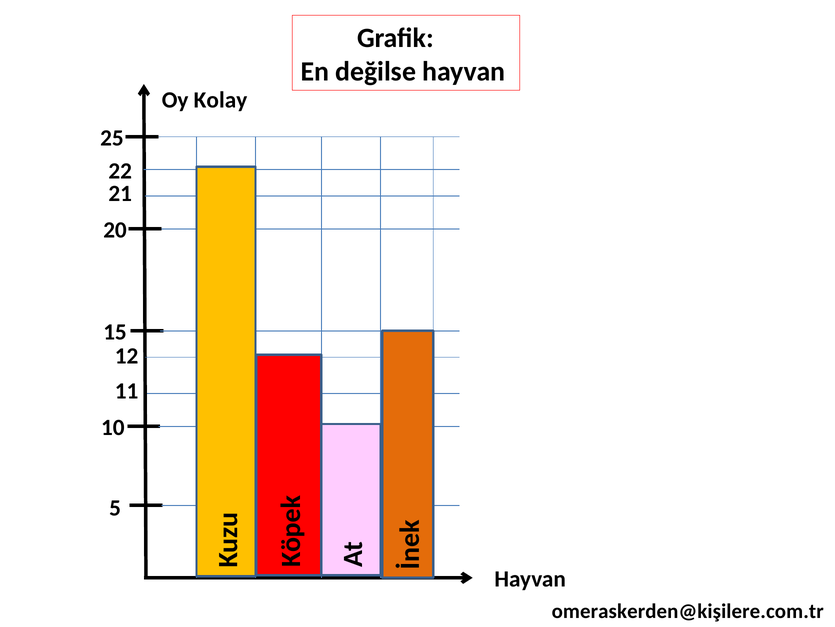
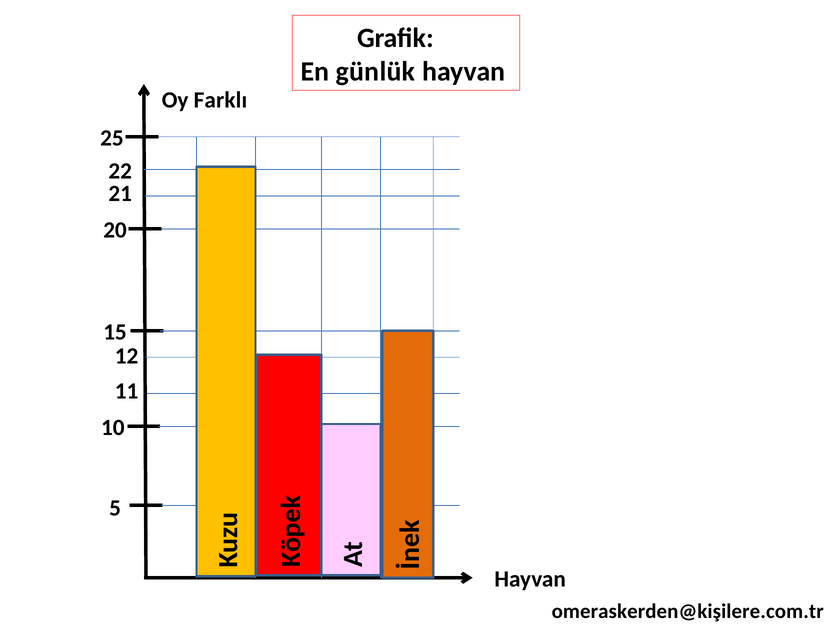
değilse: değilse -> günlük (375, 71)
Kolay: Kolay -> Farklı (220, 100)
